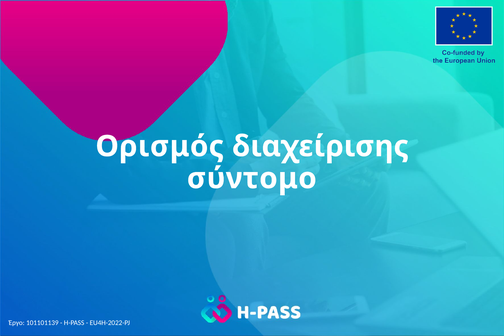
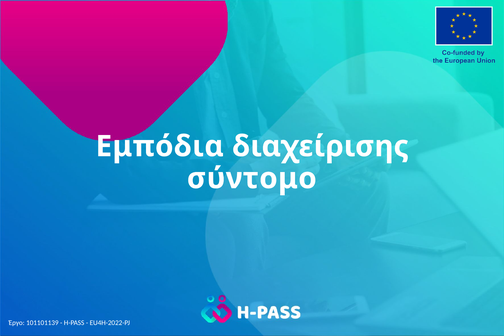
Ορισμός: Ορισμός -> Εμπόδια (160, 146)
